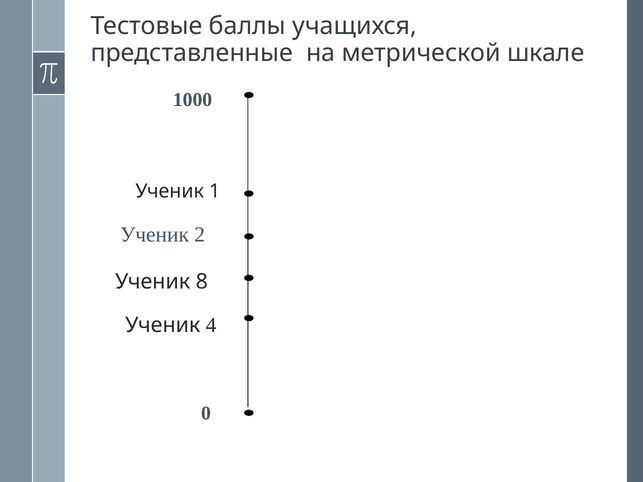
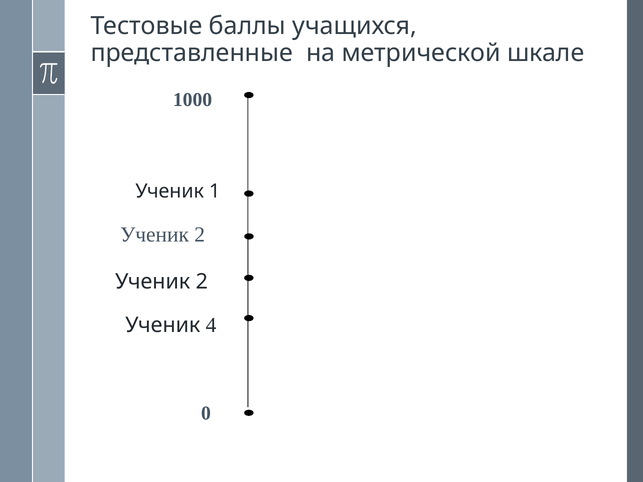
8: 8 -> 2 (202, 282)
